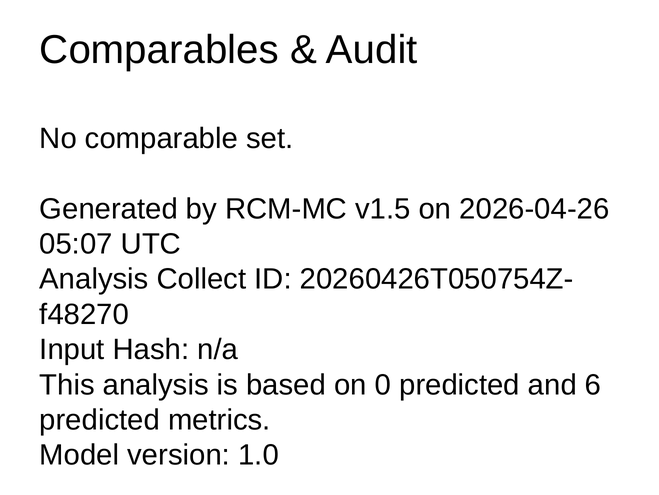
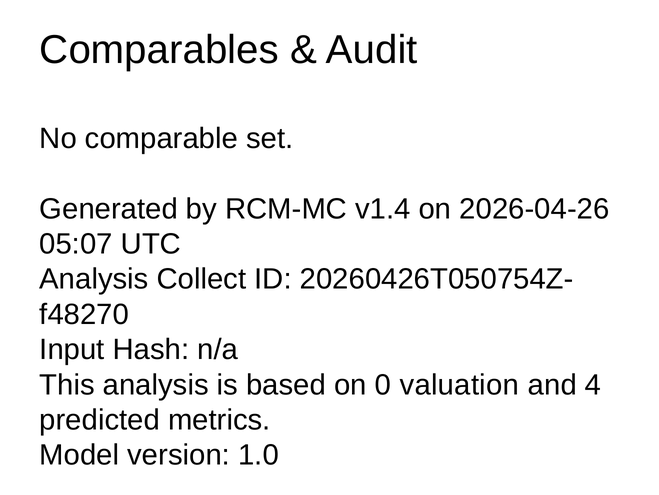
v1.5: v1.5 -> v1.4 (383, 209)
0 predicted: predicted -> valuation (459, 384)
6: 6 -> 4 (593, 384)
